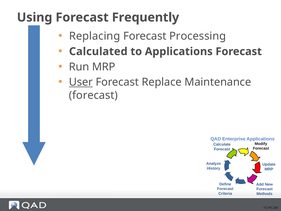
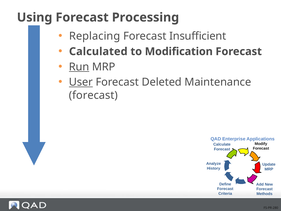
Frequently: Frequently -> Processing (145, 17)
Processing: Processing -> Insufficient (198, 36)
to Applications: Applications -> Modification (179, 51)
Run underline: none -> present (79, 67)
Replace: Replace -> Deleted (162, 82)
